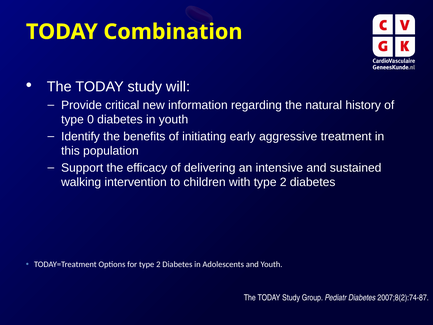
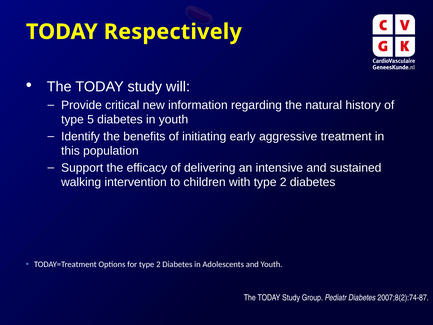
Combination: Combination -> Respectively (173, 32)
0: 0 -> 5 (91, 120)
